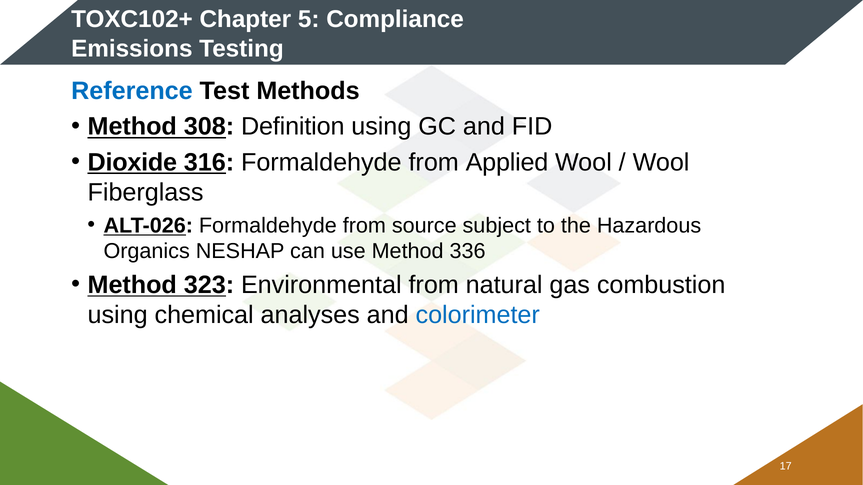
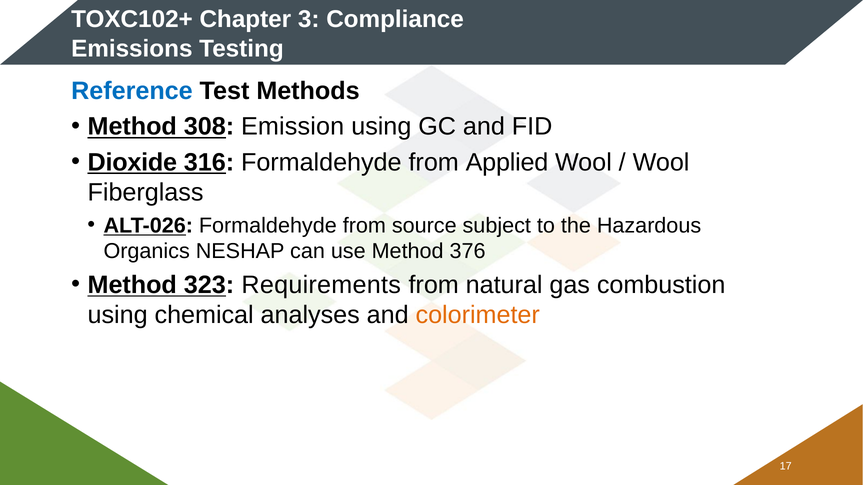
5: 5 -> 3 (309, 19)
Definition: Definition -> Emission (293, 127)
336: 336 -> 376 (468, 252)
Environmental: Environmental -> Requirements (321, 285)
colorimeter colour: blue -> orange (478, 315)
